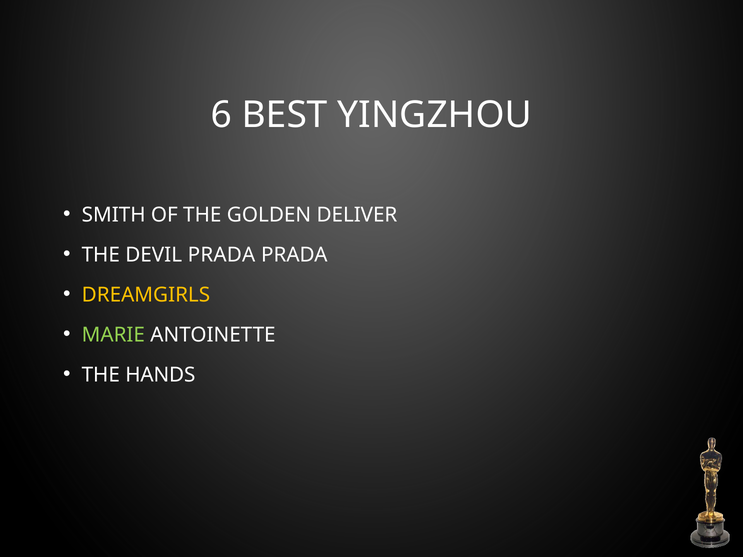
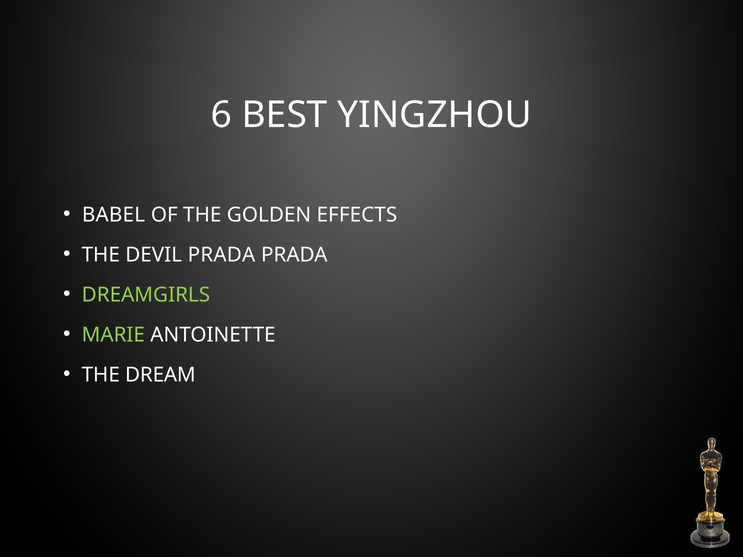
SMITH: SMITH -> BABEL (114, 215)
DELIVER: DELIVER -> EFFECTS (357, 215)
DREAMGIRLS colour: yellow -> light green (146, 295)
HANDS: HANDS -> DREAM (160, 375)
